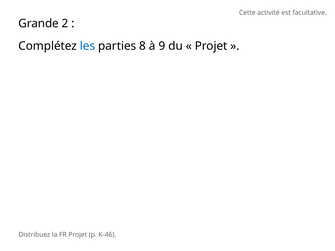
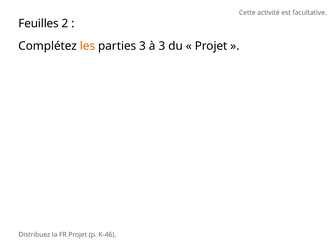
Grande: Grande -> Feuilles (39, 24)
les colour: blue -> orange (88, 46)
parties 8: 8 -> 3 (143, 46)
à 9: 9 -> 3 (162, 46)
